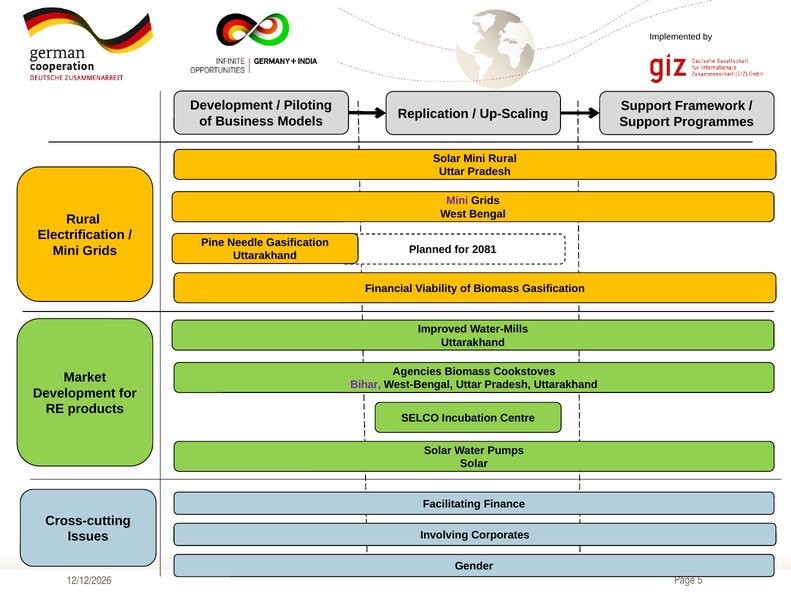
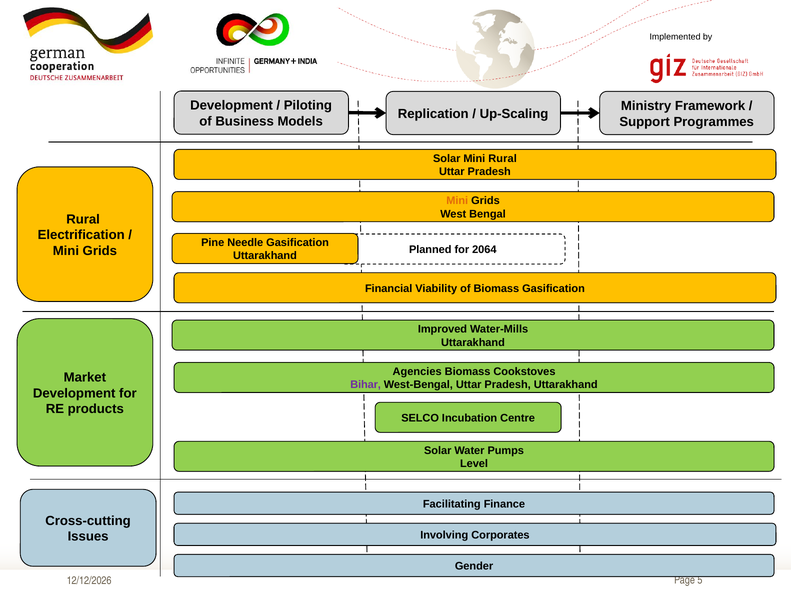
Support: Support -> Ministry (646, 106)
Mini colour: purple -> orange (457, 201)
2081: 2081 -> 2064 (484, 250)
Solar: Solar -> Level (474, 464)
